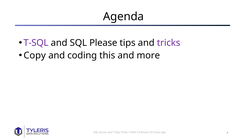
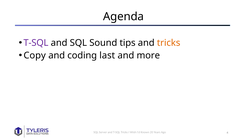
Please: Please -> Sound (103, 43)
tricks colour: purple -> orange (169, 43)
this: this -> last (107, 55)
